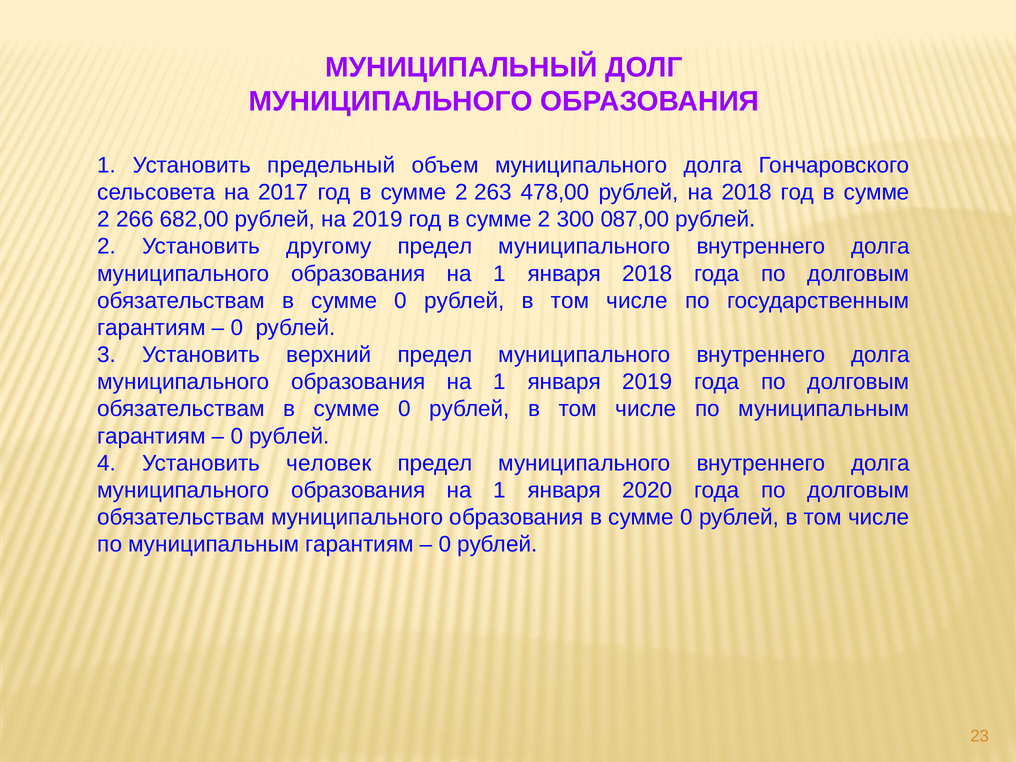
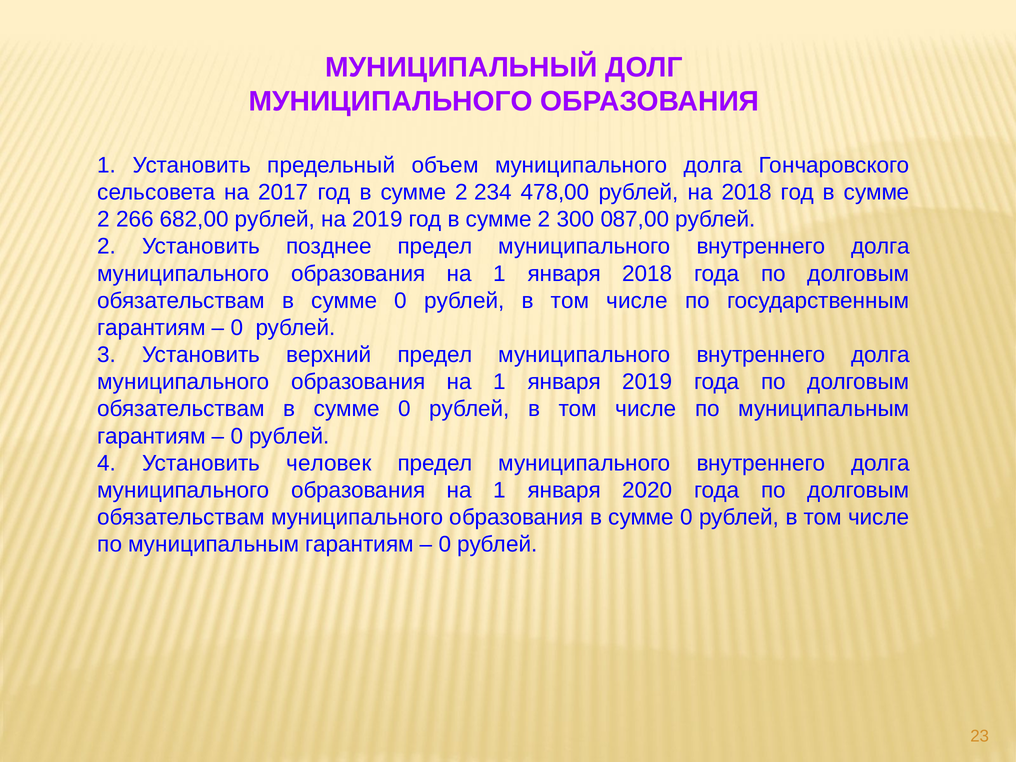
263: 263 -> 234 (493, 192)
другому: другому -> позднее (329, 247)
